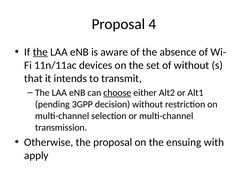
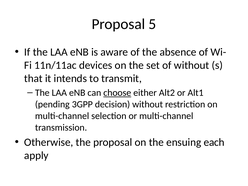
4: 4 -> 5 (152, 24)
the underline: present -> none (40, 52)
with: with -> each (214, 142)
